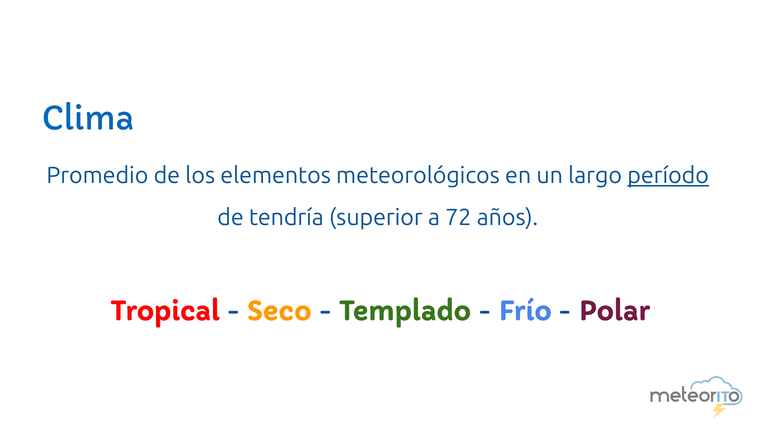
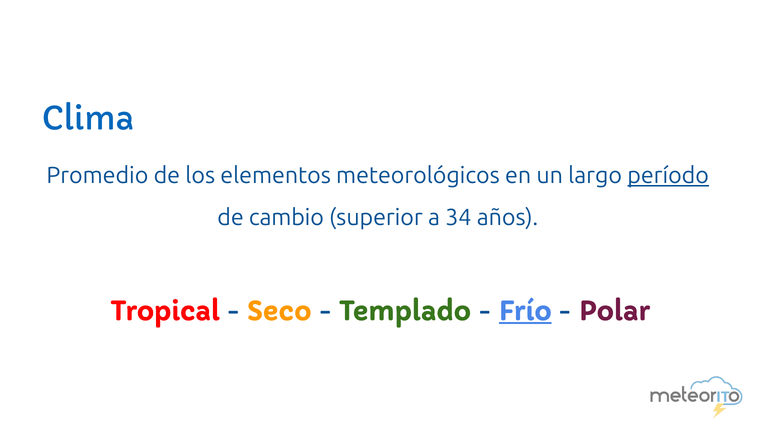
tendría: tendría -> cambio (286, 218)
72: 72 -> 34 (458, 218)
Frío underline: none -> present (525, 312)
